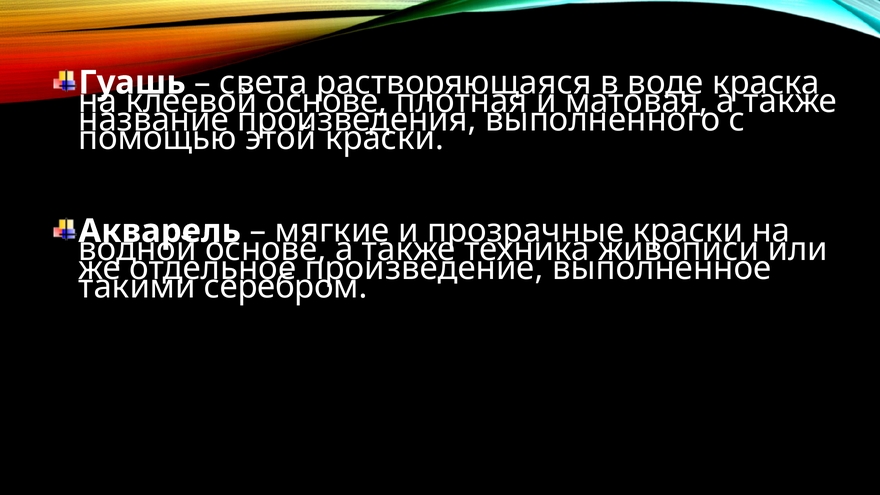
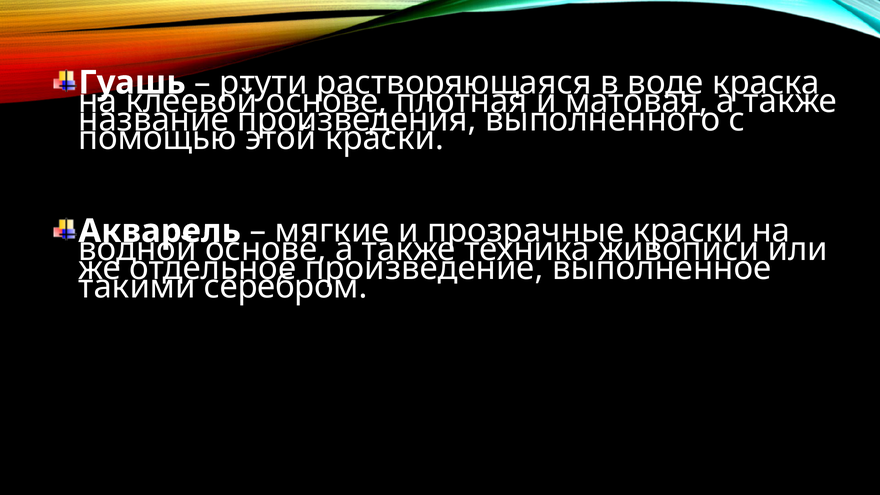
света: света -> ртути (264, 83)
